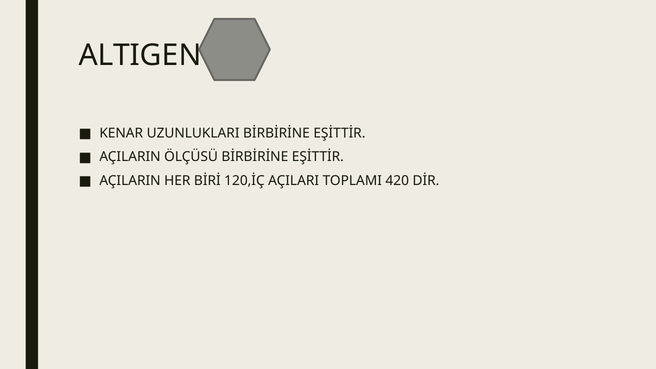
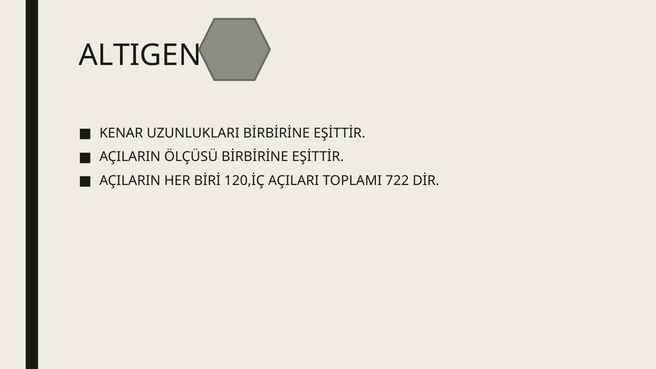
420: 420 -> 722 (397, 181)
